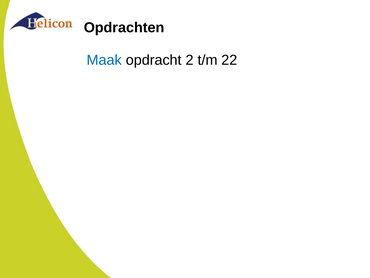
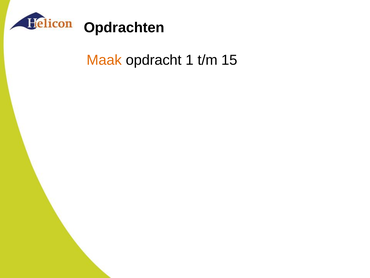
Maak colour: blue -> orange (104, 60)
2: 2 -> 1 (190, 60)
22: 22 -> 15 (229, 60)
